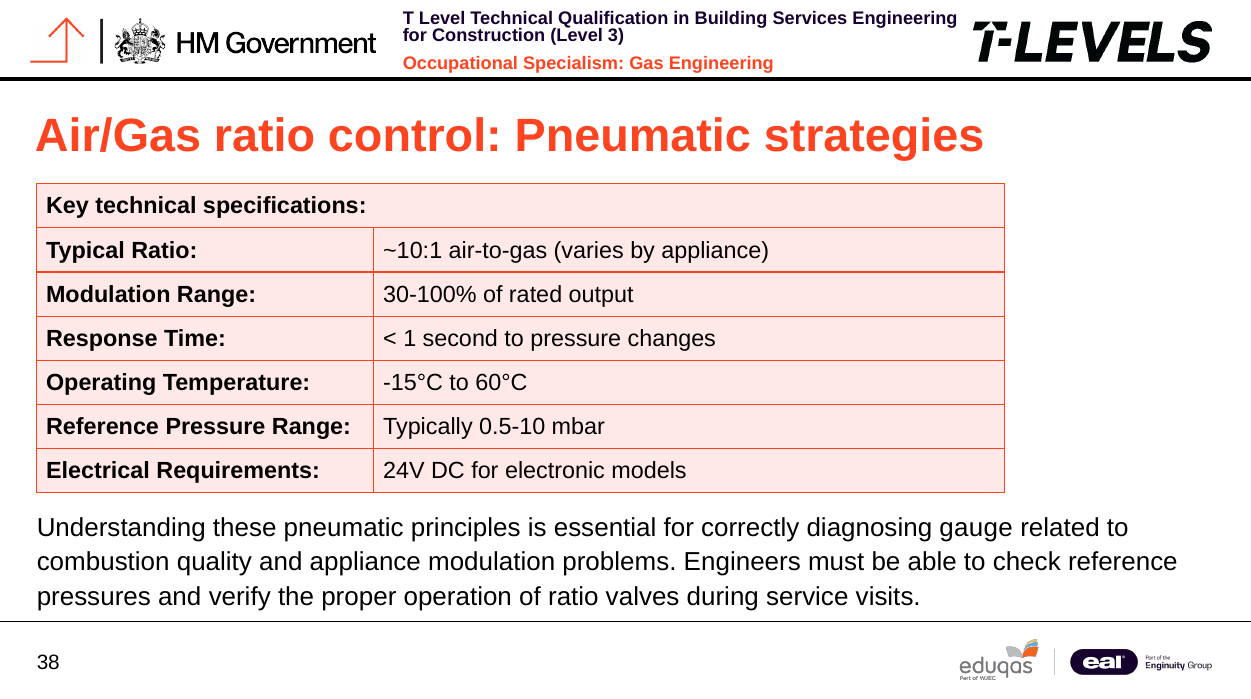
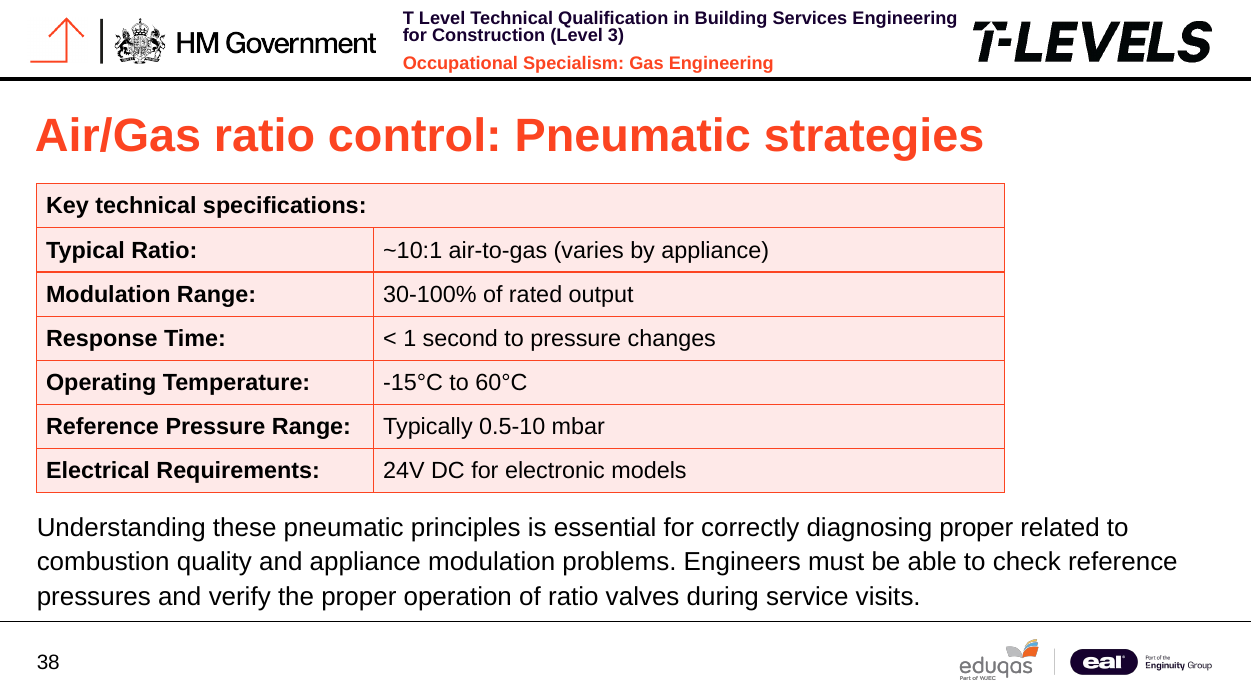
diagnosing gauge: gauge -> proper (976, 528)
